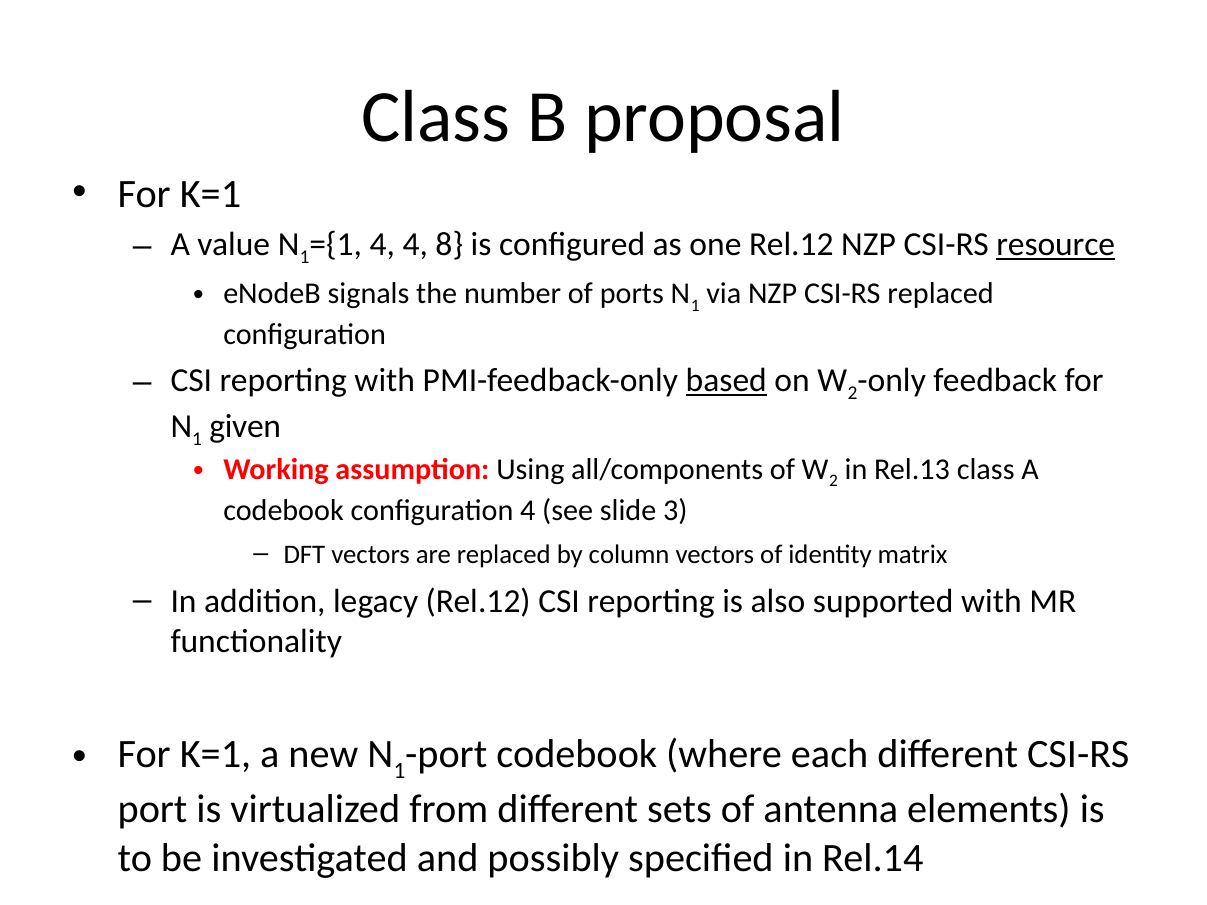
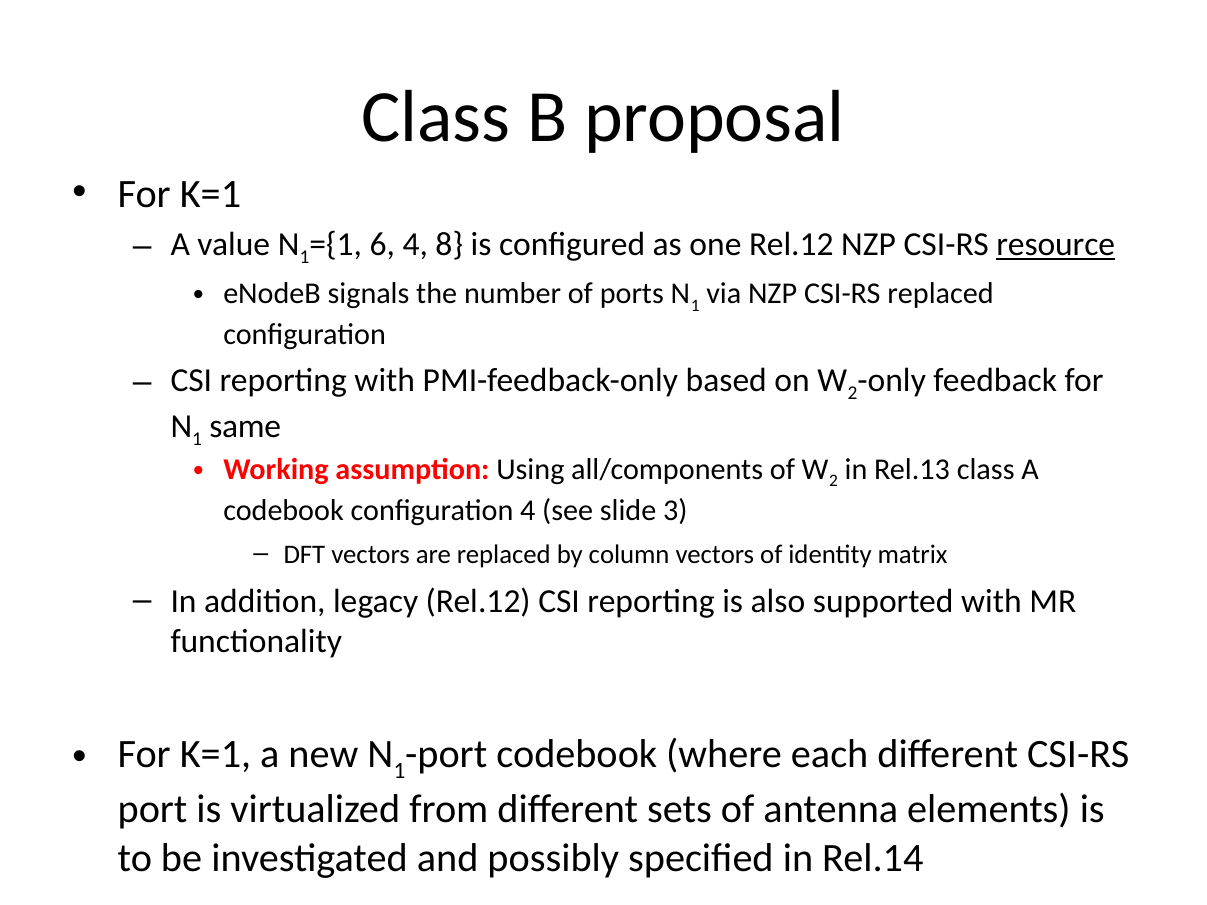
4: 4 -> 6 (382, 244)
based underline: present -> none (726, 380)
given: given -> same (245, 426)
